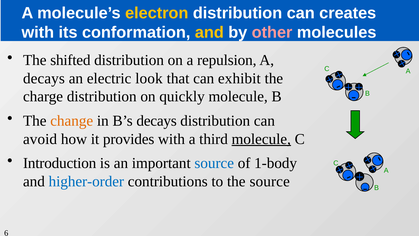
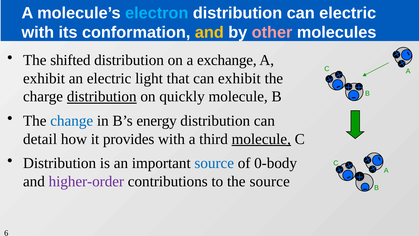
electron colour: yellow -> light blue (157, 13)
can creates: creates -> electric (348, 13)
repulsion: repulsion -> exchange (227, 60)
decays: decays -> exhibit (44, 78)
look: look -> light (149, 78)
distribution underline: none -> present (102, 97)
change colour: orange -> blue (72, 121)
B’s decays: decays -> energy (157, 121)
avoid: avoid -> detail (40, 139)
Introduction: Introduction -> Distribution (60, 163)
1-body: 1-body -> 0-body (276, 163)
higher-order colour: blue -> purple (86, 181)
